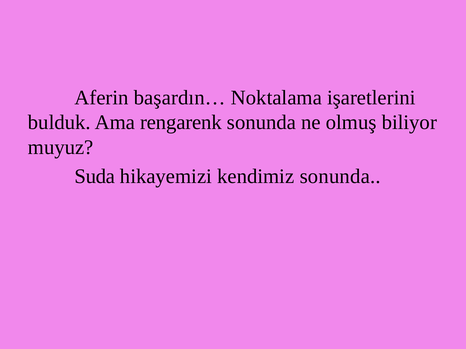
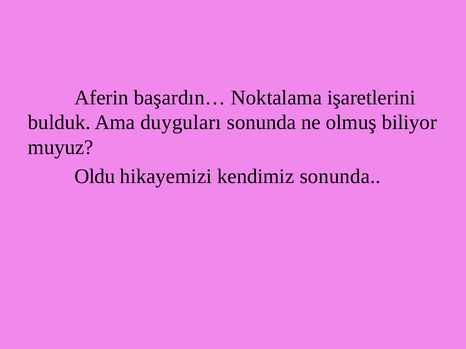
rengarenk: rengarenk -> duyguları (181, 123)
Suda: Suda -> Oldu (95, 176)
